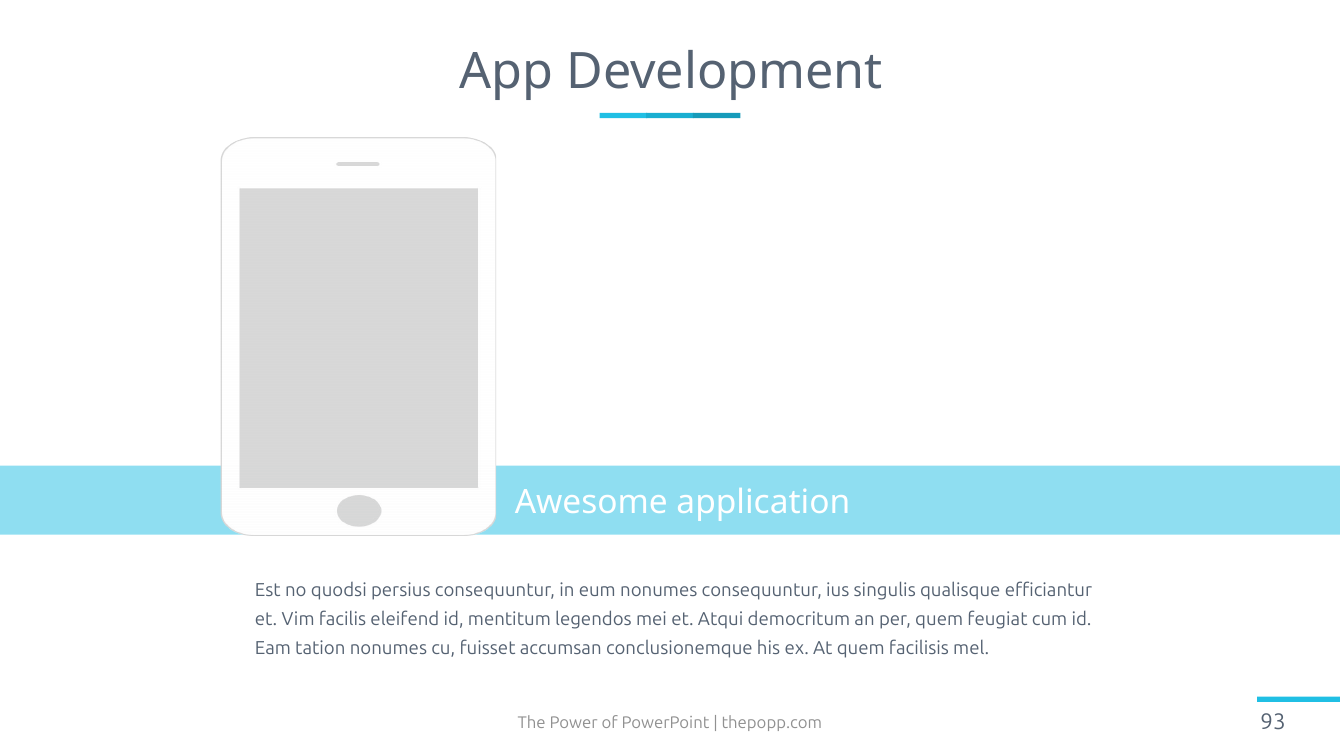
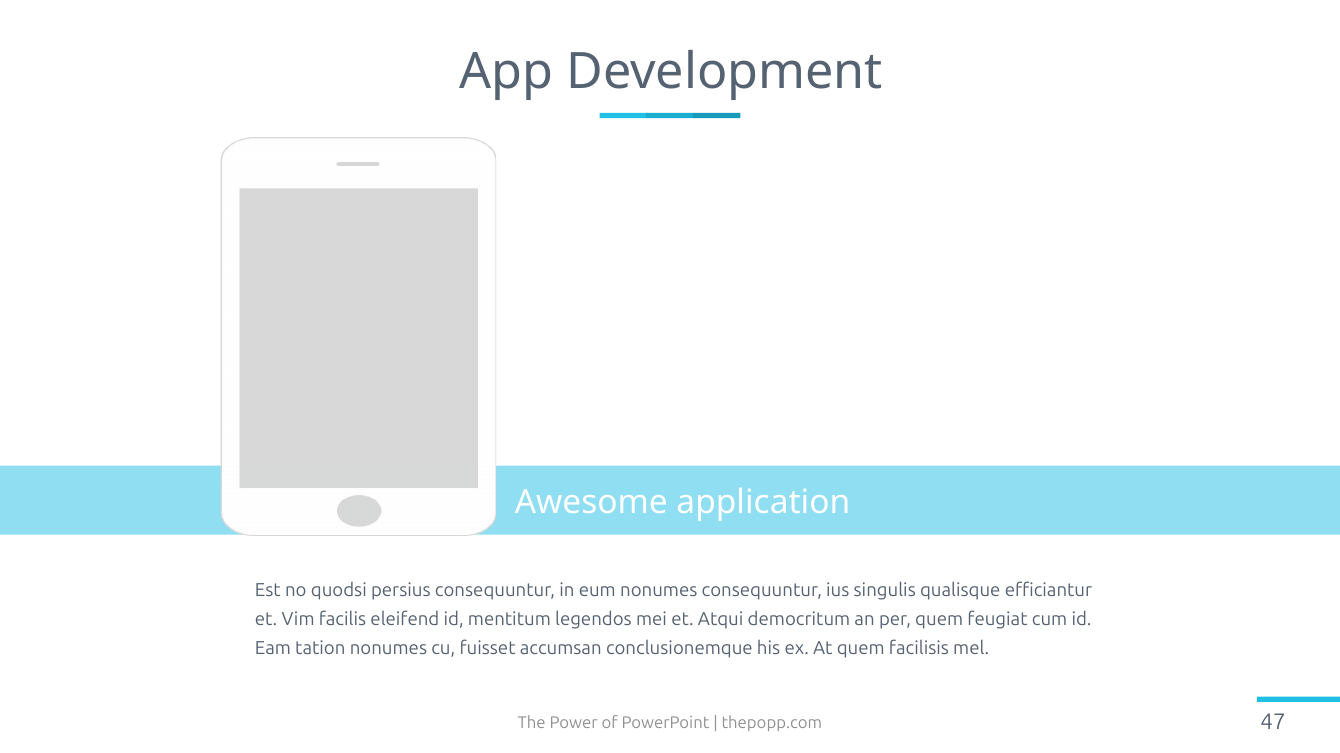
93: 93 -> 47 (1273, 723)
